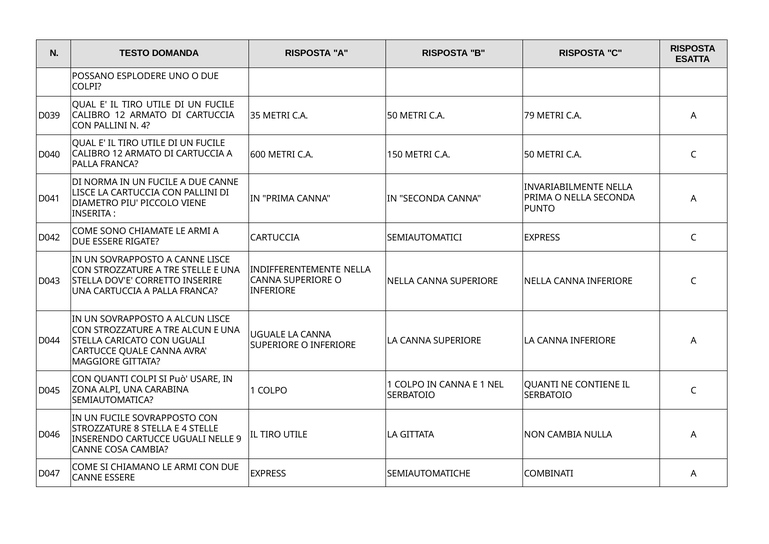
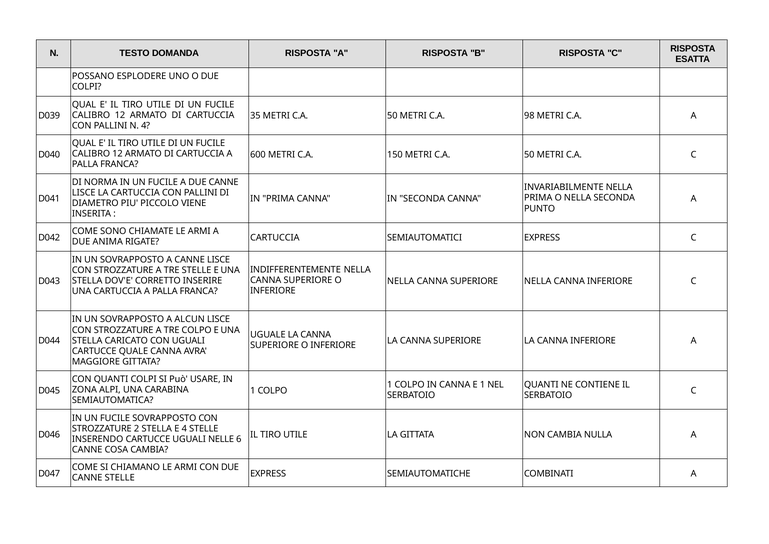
79: 79 -> 98 (529, 116)
DUE ESSERE: ESSERE -> ANIMA (108, 242)
TRE ALCUN: ALCUN -> COLPO (197, 330)
8: 8 -> 2 (137, 428)
9: 9 -> 6 (239, 439)
CANNE ESSERE: ESSERE -> STELLE (120, 478)
